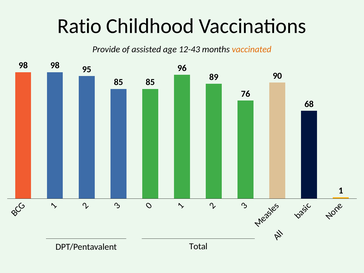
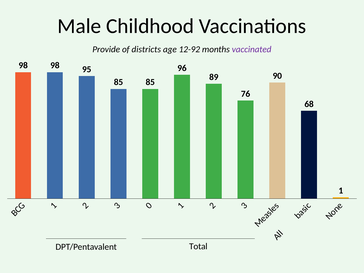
Ratio: Ratio -> Male (79, 26)
assisted: assisted -> districts (146, 49)
12-43: 12-43 -> 12-92 (189, 49)
vaccinated colour: orange -> purple (252, 49)
